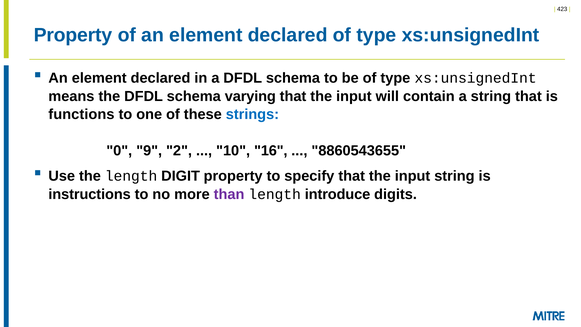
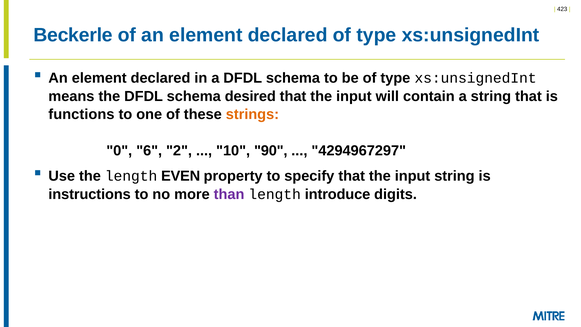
Property: Property -> Beckerle (73, 35)
varying: varying -> desired (250, 96)
strings colour: blue -> orange (252, 114)
9: 9 -> 6 (149, 151)
16: 16 -> 90 (271, 151)
8860543655: 8860543655 -> 4294967297 (359, 151)
DIGIT: DIGIT -> EVEN (181, 176)
